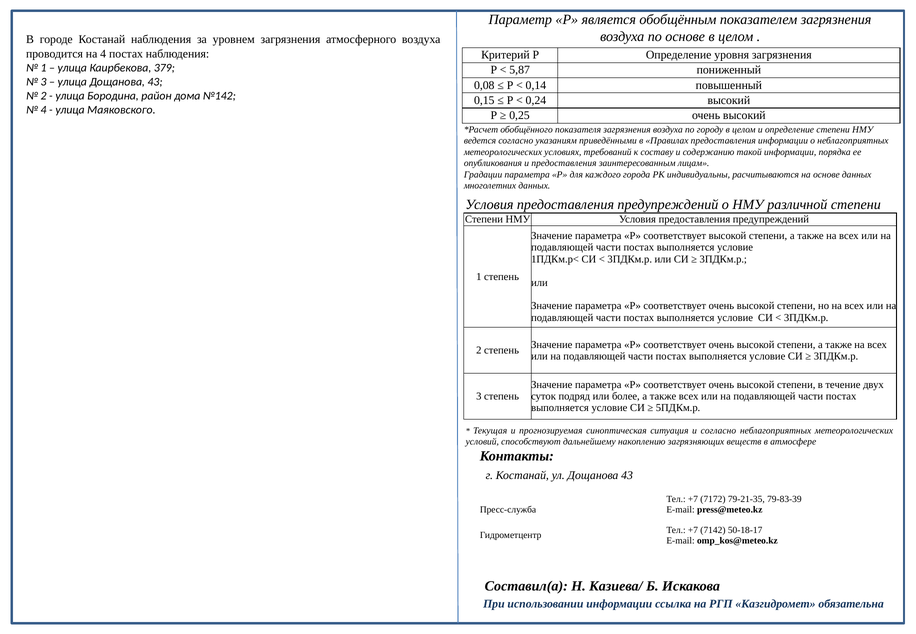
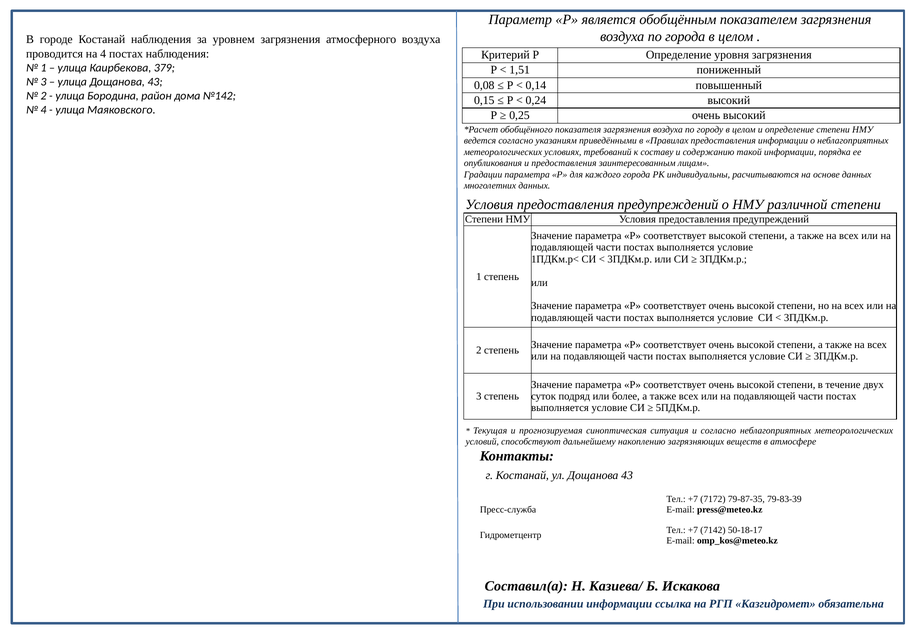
по основе: основе -> города (685, 37)
5,87: 5,87 -> 1,51 (520, 70)
79-21-35: 79-21-35 -> 79-87-35 (746, 499)
